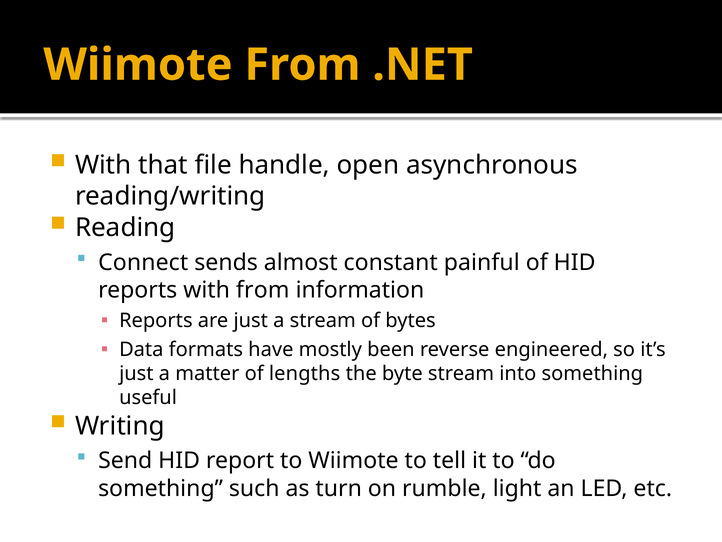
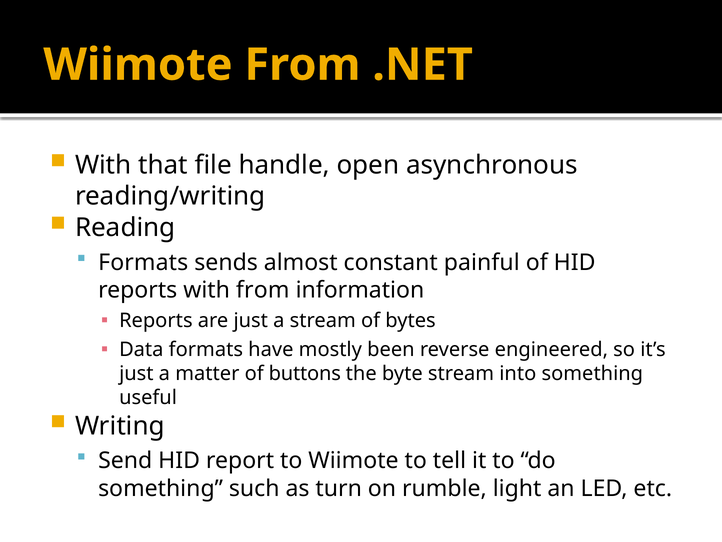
Connect: Connect -> Formats (143, 262)
lengths: lengths -> buttons (305, 373)
